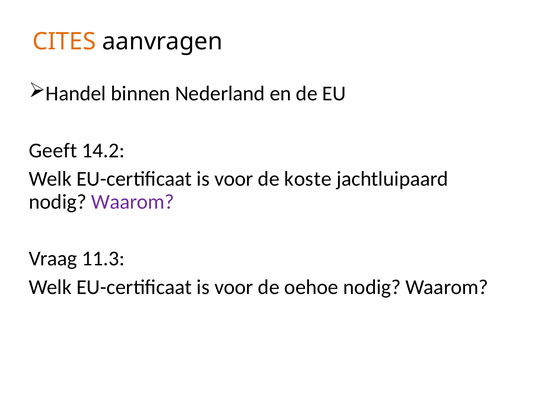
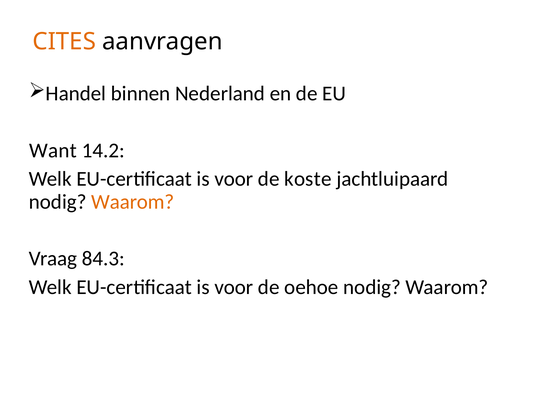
Geeft: Geeft -> Want (53, 150)
Waarom colour: purple -> orange (133, 201)
11.3: 11.3 -> 84.3 (103, 258)
